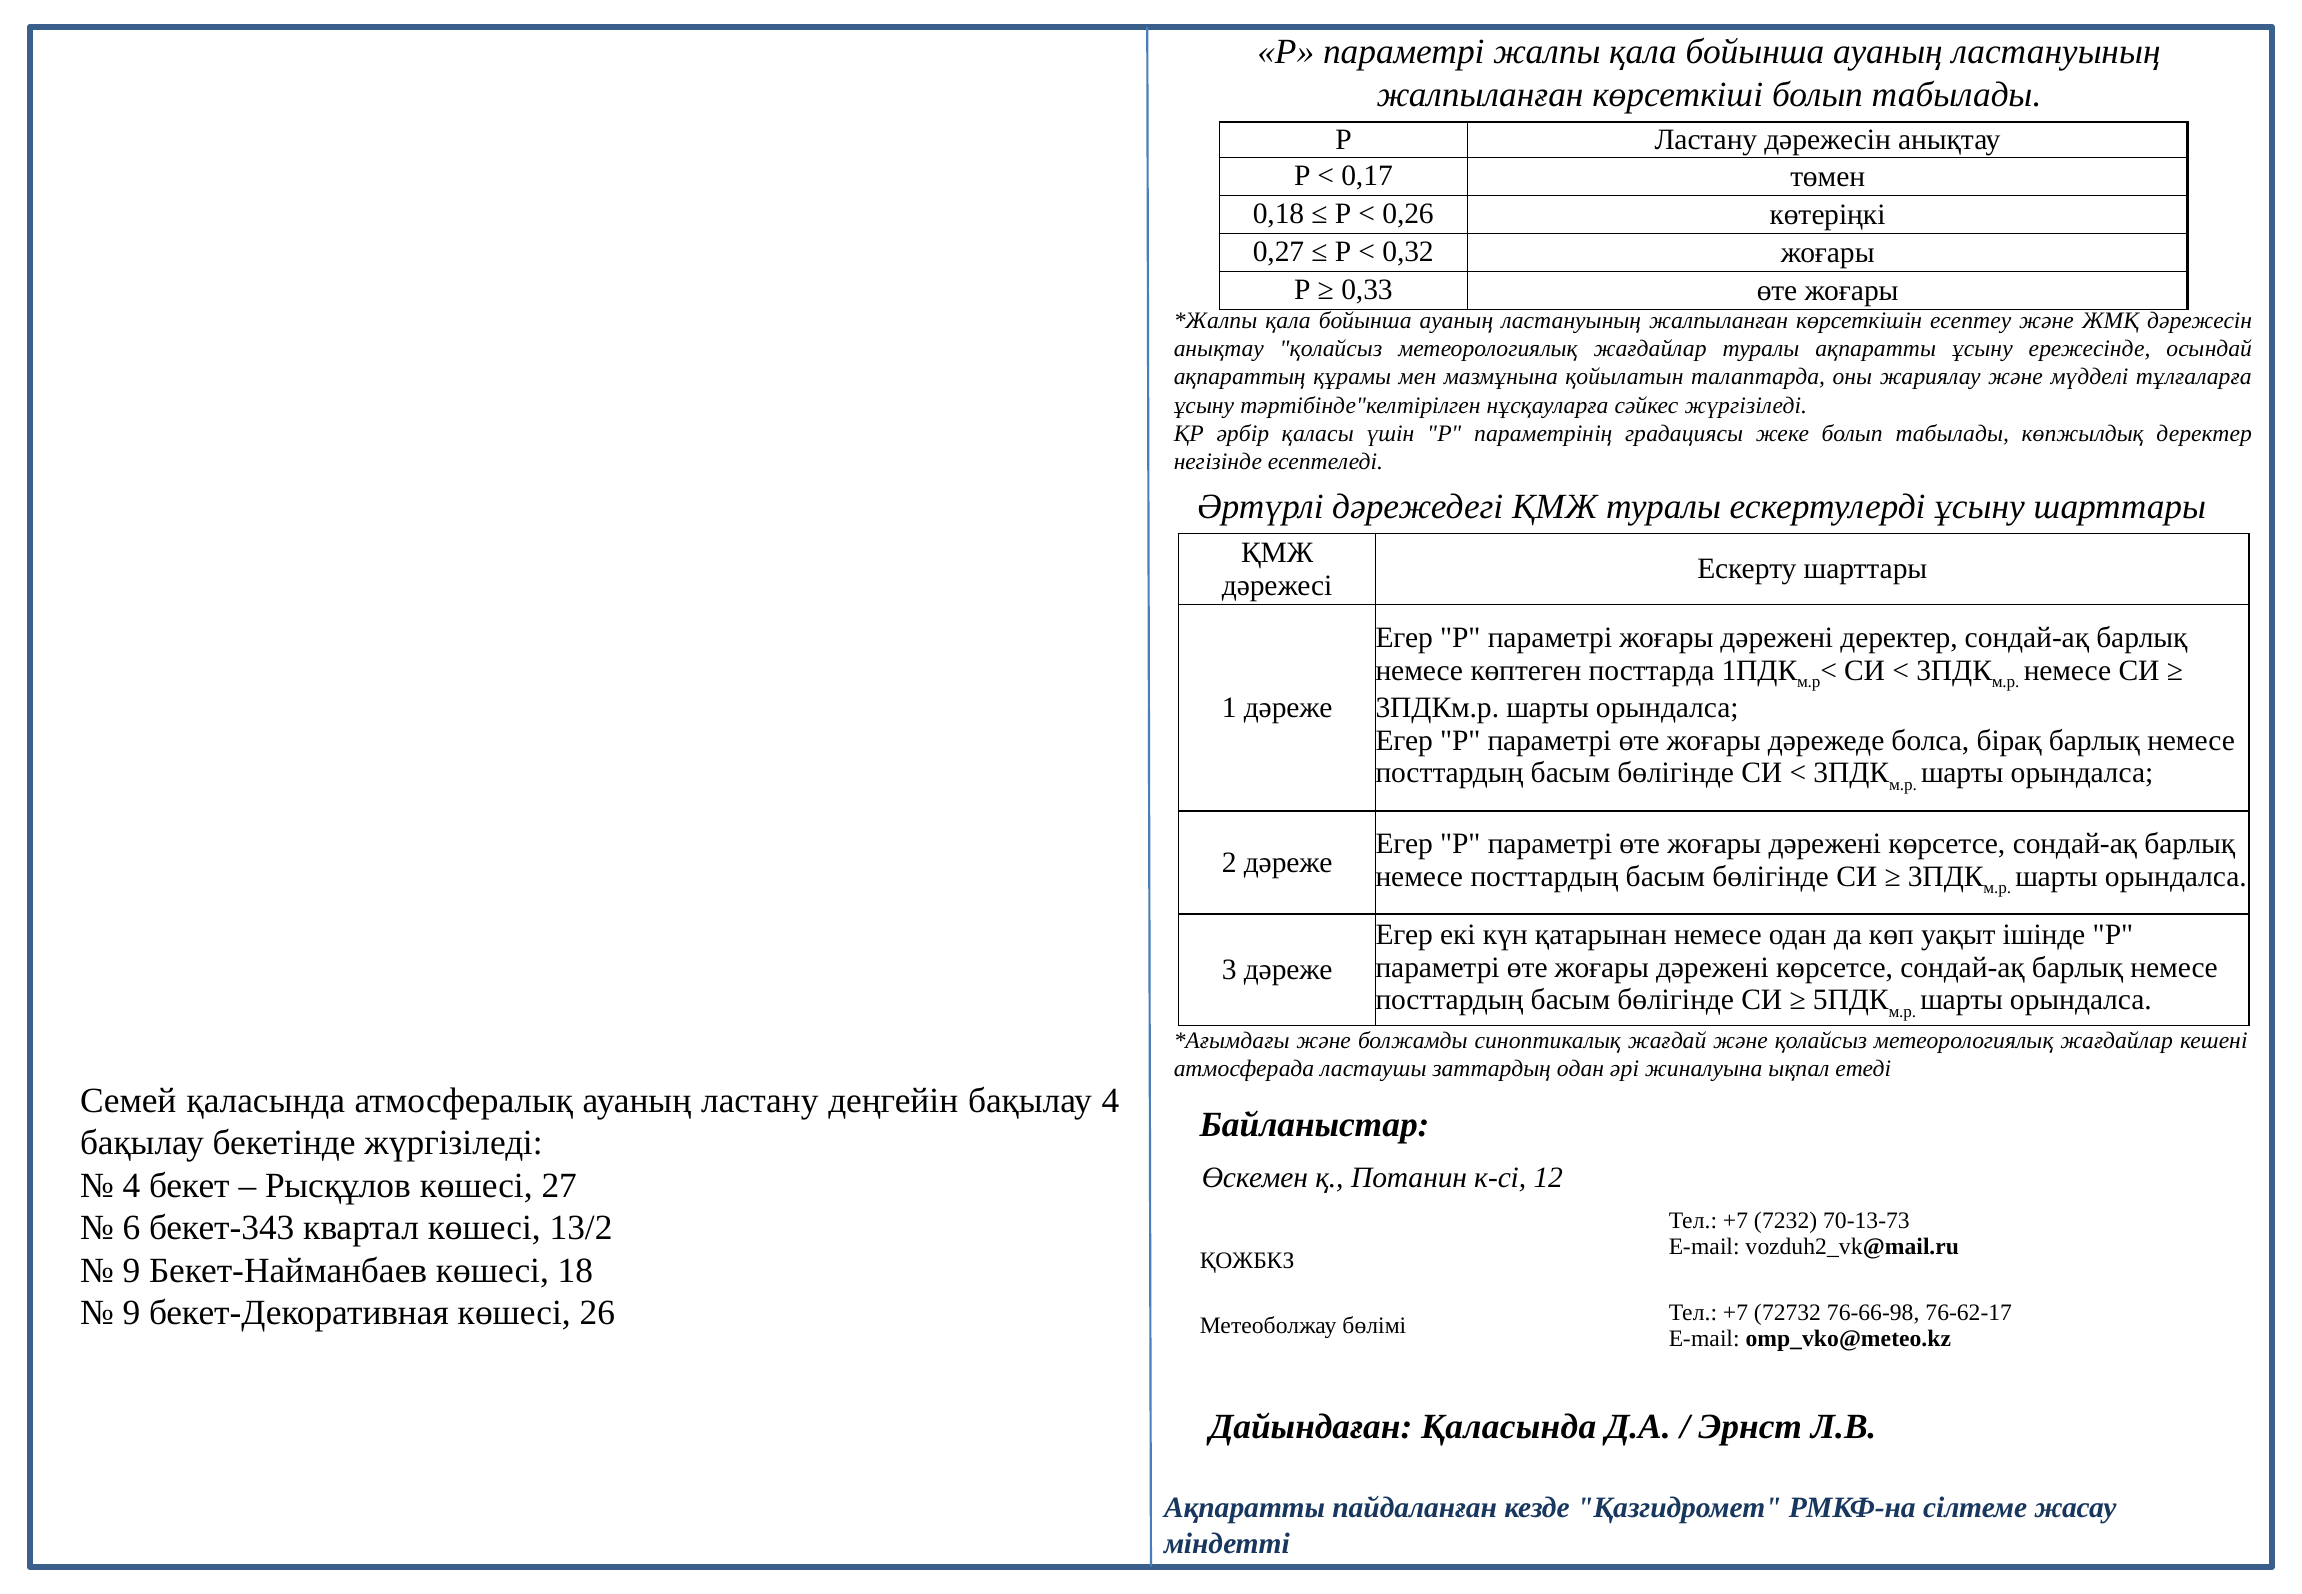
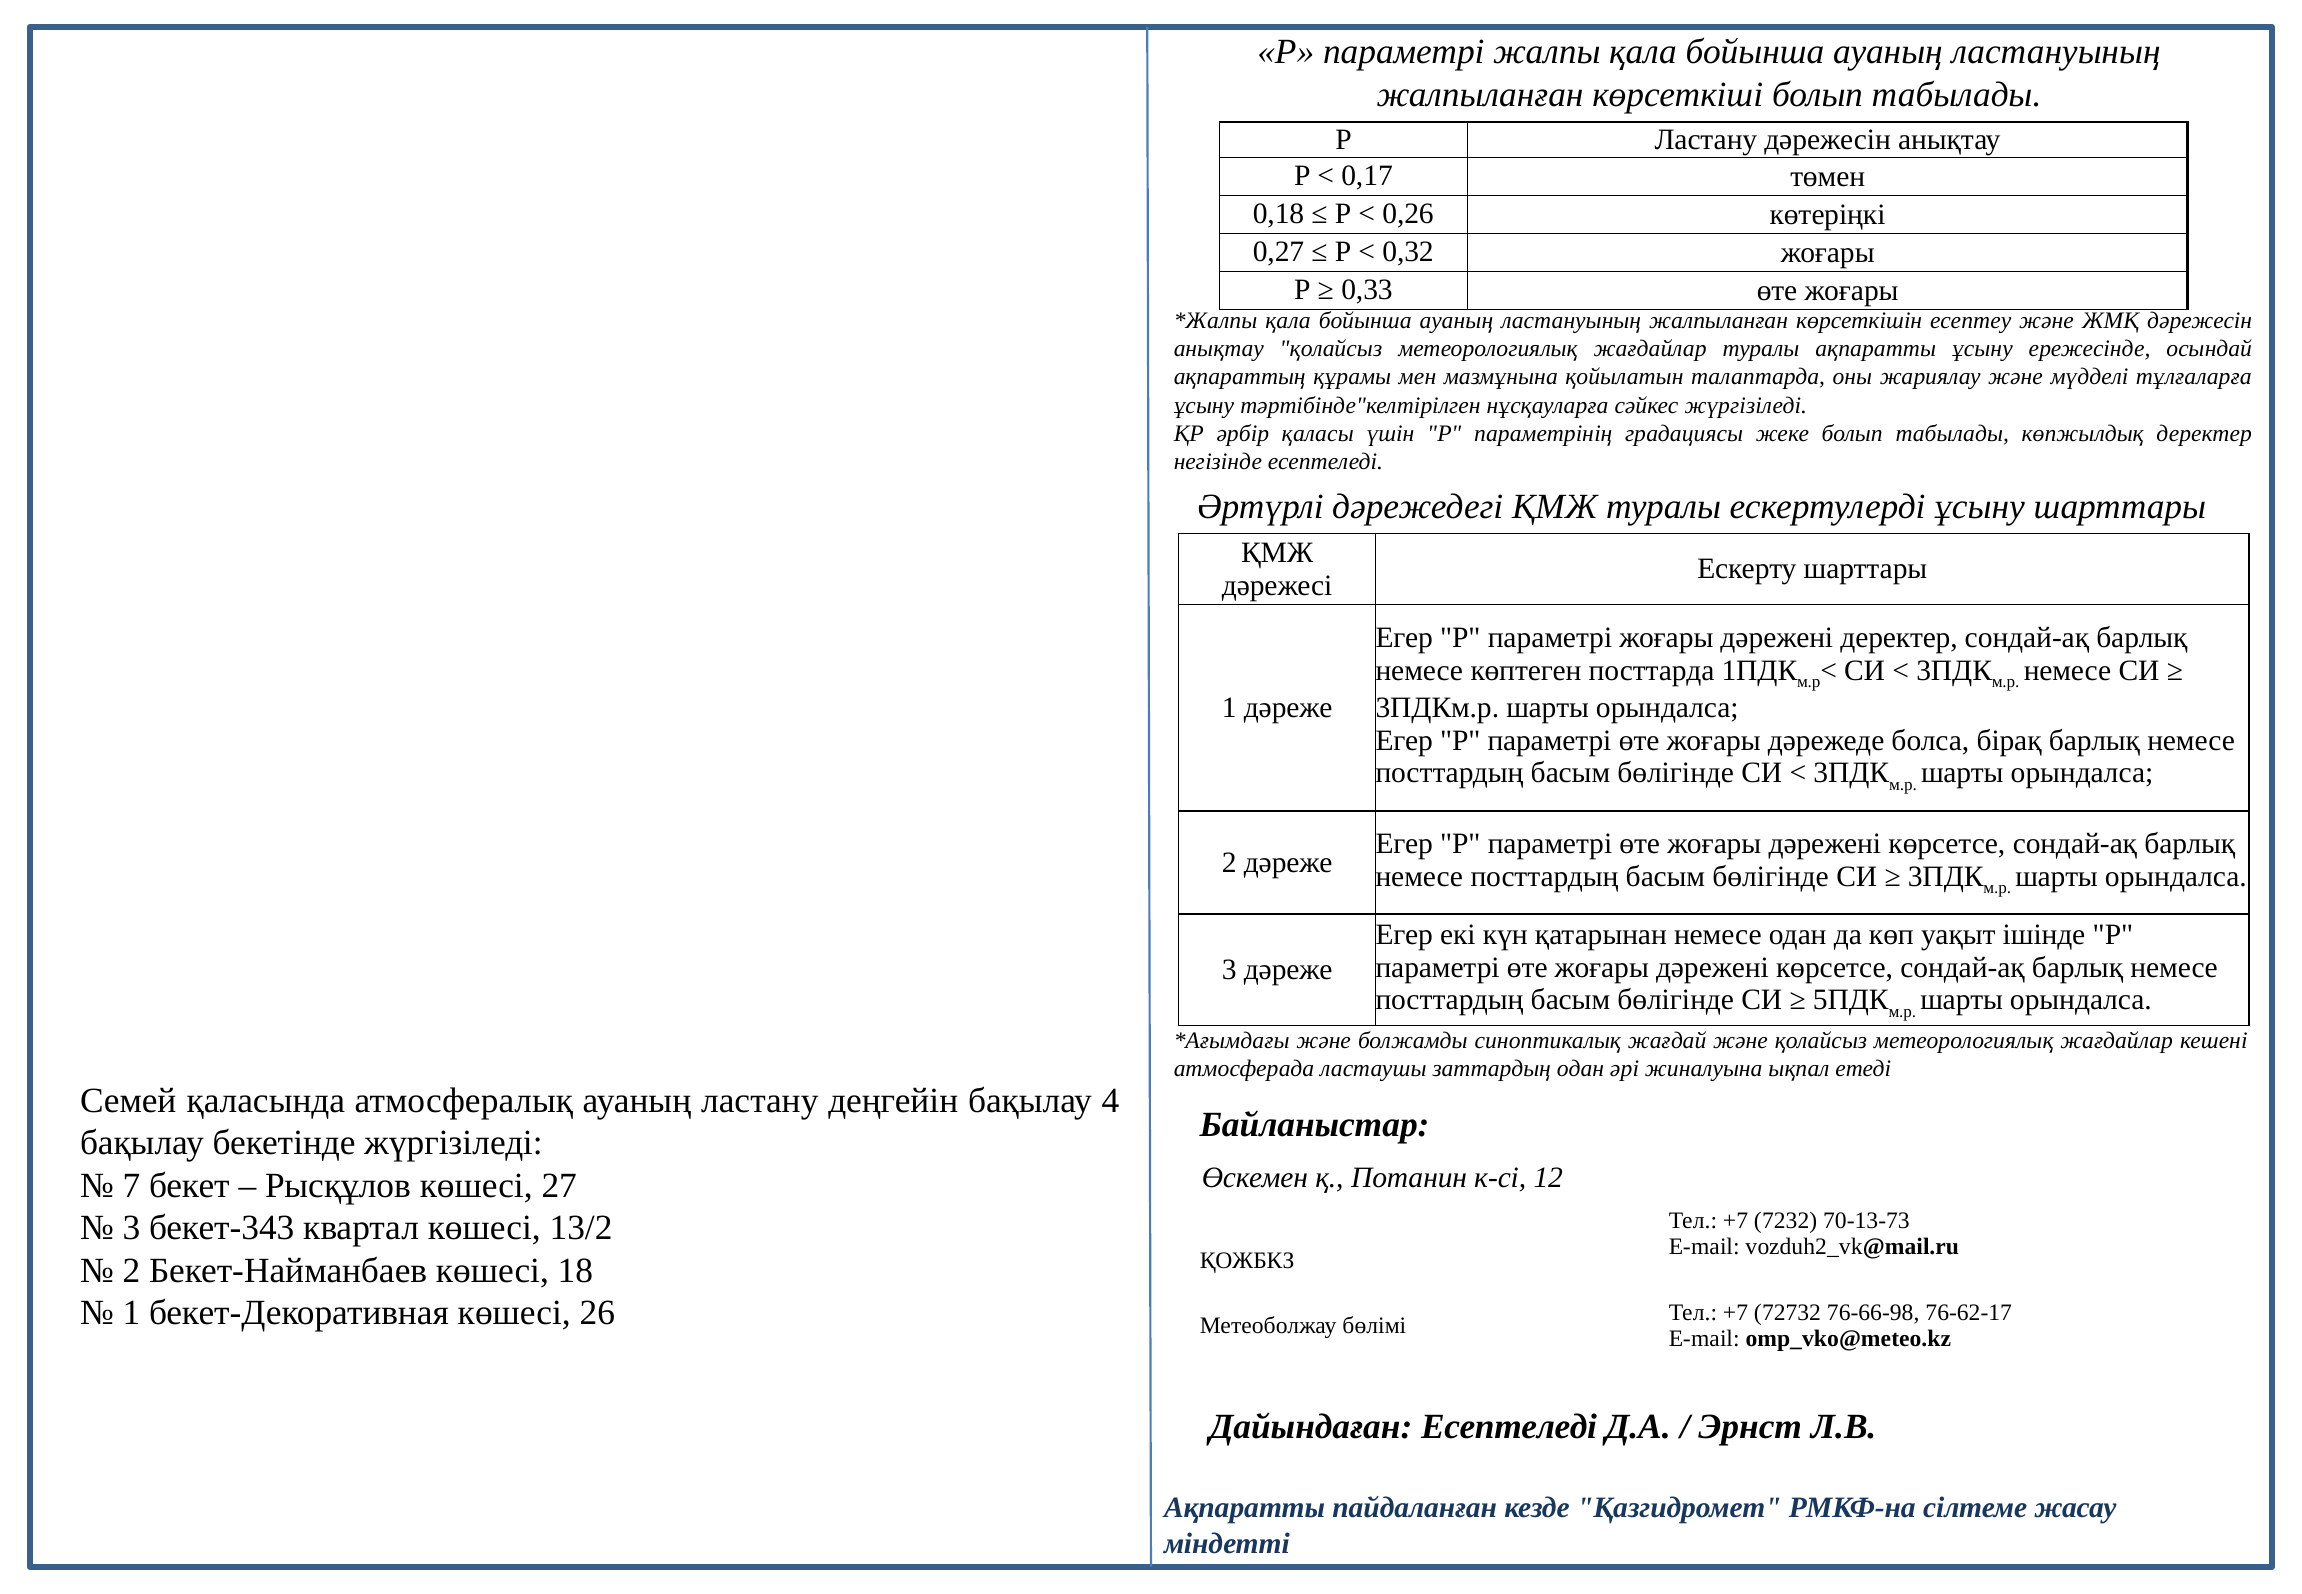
4: 4 -> 7 (131, 1185)
6: 6 -> 3 (131, 1228)
9: 9 -> 2 (131, 1270)
9: 9 -> 1 (131, 1313)
Дайындаған Қаласында: Қаласында -> Есептеледі (1509, 1426)
